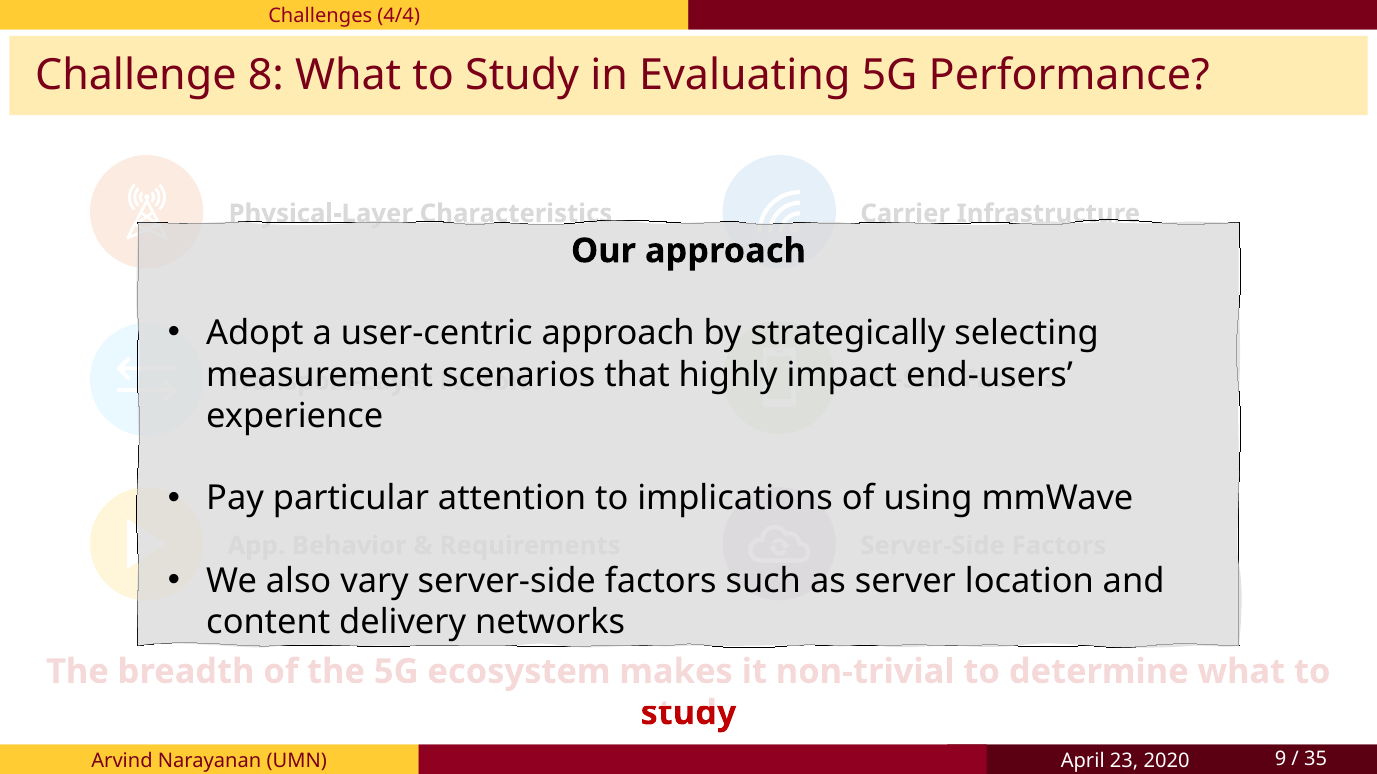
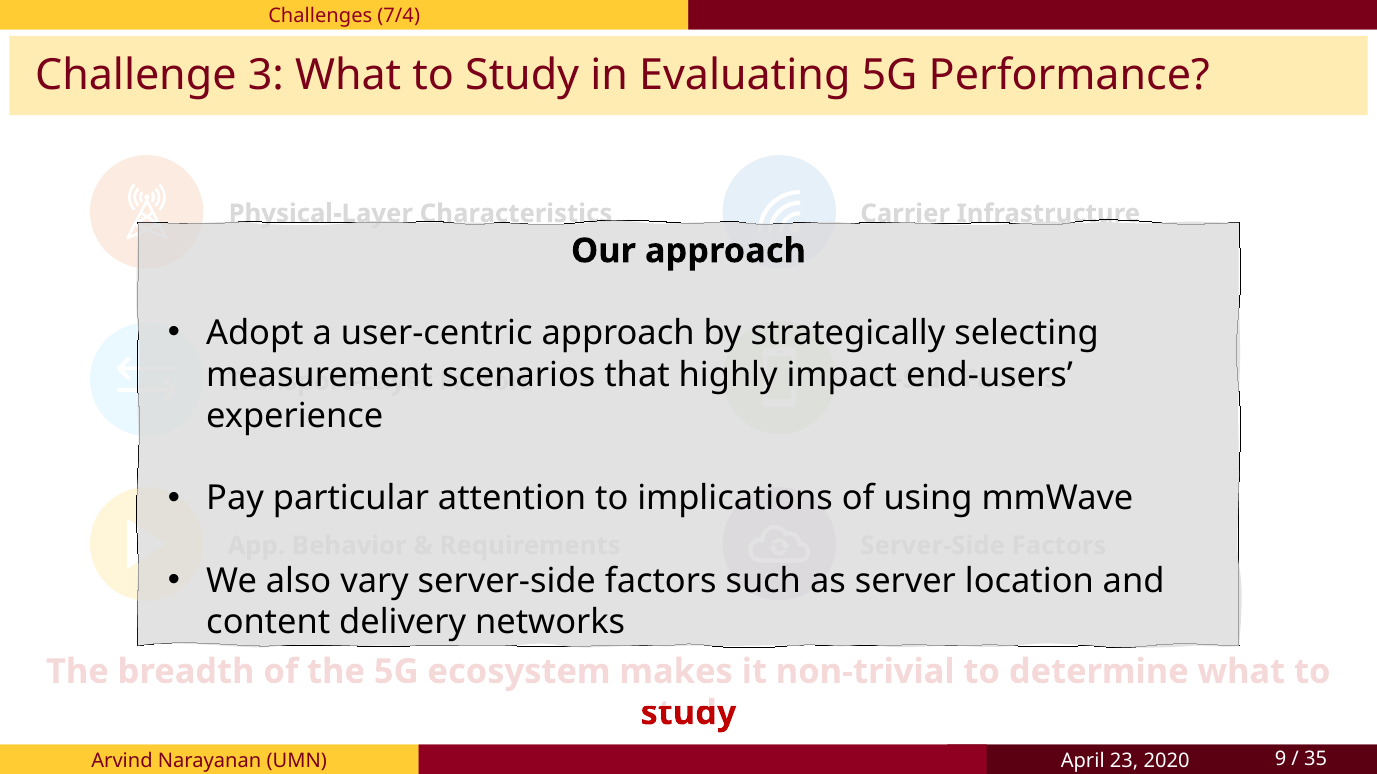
4/4: 4/4 -> 7/4 (399, 16)
8: 8 -> 3 (266, 75)
